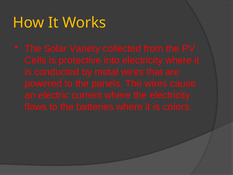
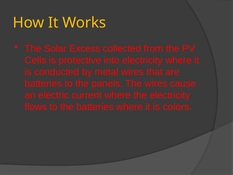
Variety: Variety -> Excess (85, 48)
powered: powered -> batteries (43, 83)
